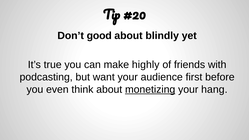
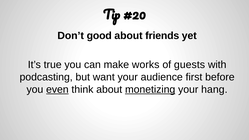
blindly: blindly -> friends (162, 36)
highly: highly -> works (146, 65)
friends: friends -> guests (189, 65)
even underline: none -> present (57, 90)
